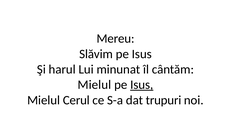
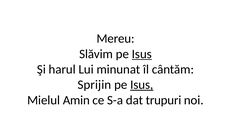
Isus underline: none -> present (142, 54)
Mielul: Mielul -> Sprijin (94, 85)
Cerul: Cerul -> Amin (76, 100)
